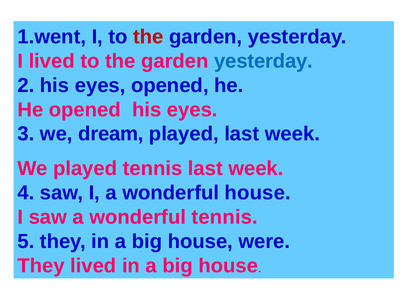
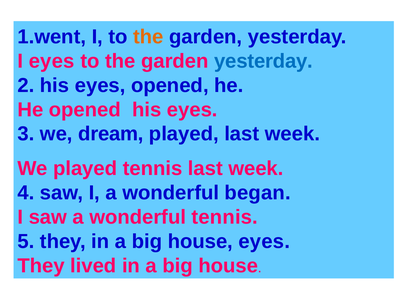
the colour: red -> orange (148, 37)
I lived: lived -> eyes (52, 61)
wonderful house: house -> began (258, 193)
house were: were -> eyes (264, 241)
